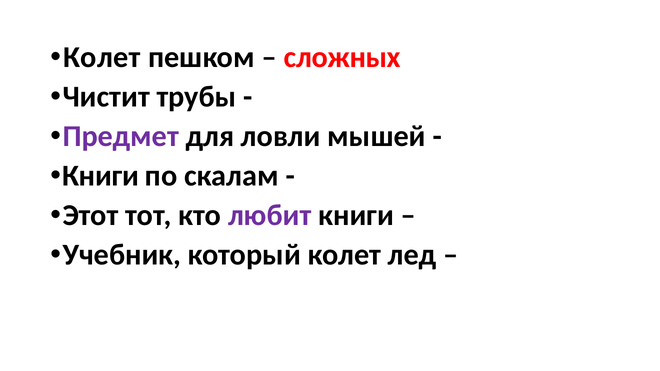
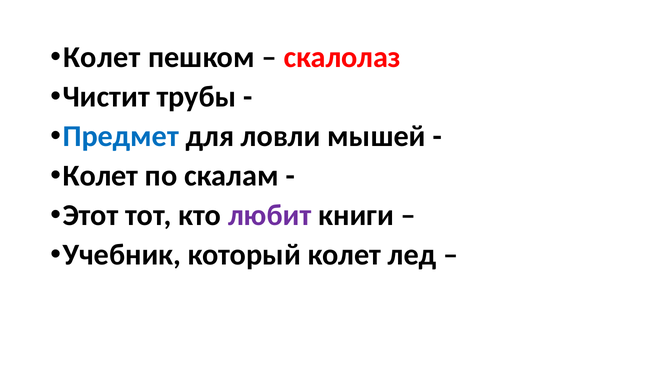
сложных: сложных -> скалолаз (342, 57)
Предмет colour: purple -> blue (121, 136)
Книги: Книги -> Колет (100, 176)
